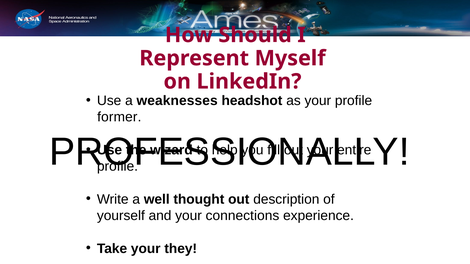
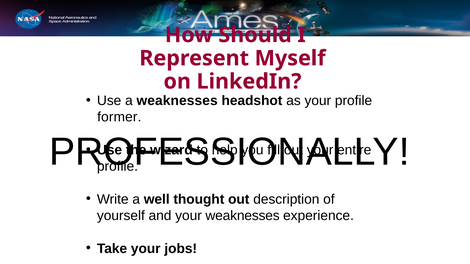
your connections: connections -> weaknesses (243, 216)
they: they -> jobs (181, 249)
